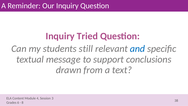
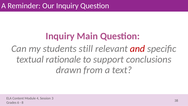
Tried: Tried -> Main (87, 36)
and colour: blue -> red (137, 49)
message: message -> rationale (63, 59)
